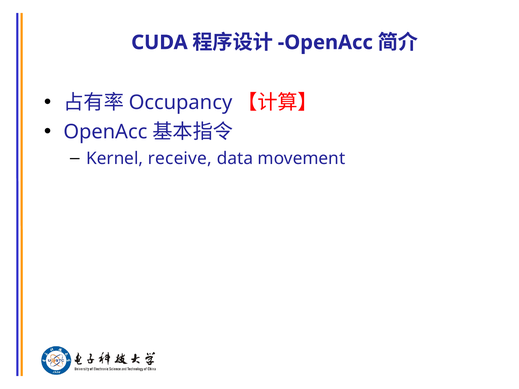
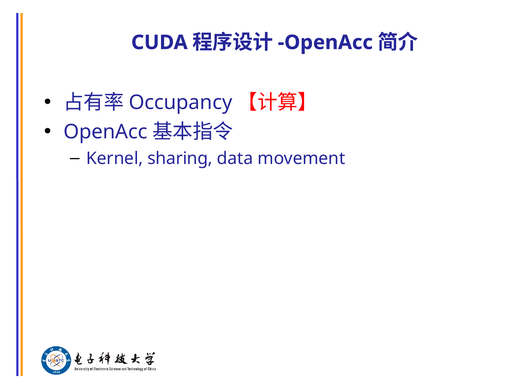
receive: receive -> sharing (180, 159)
